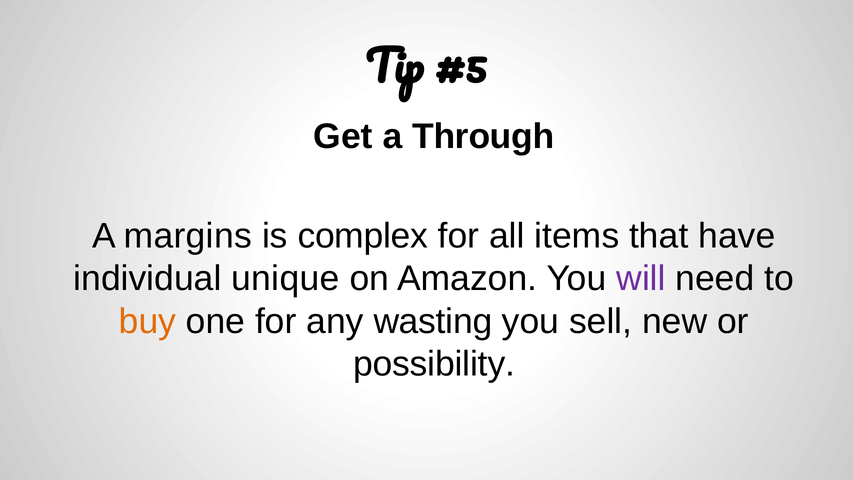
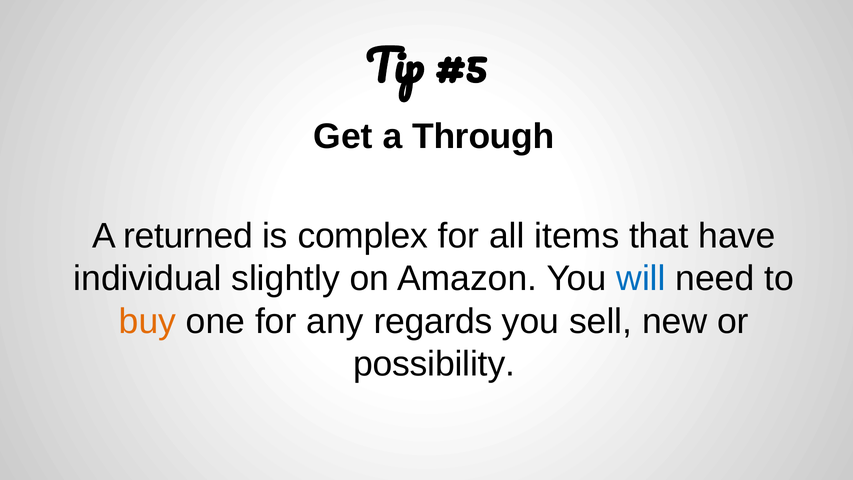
margins: margins -> returned (188, 236)
unique: unique -> slightly (286, 279)
will colour: purple -> blue (641, 279)
wasting: wasting -> regards (433, 321)
